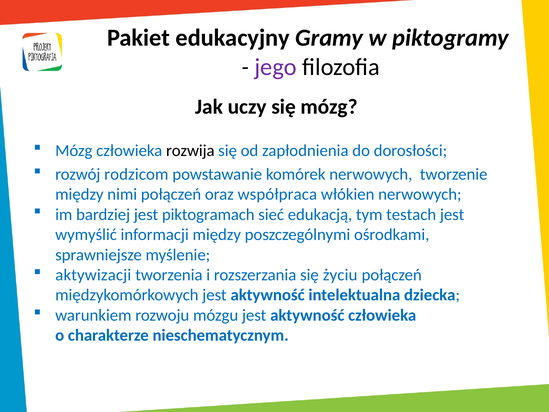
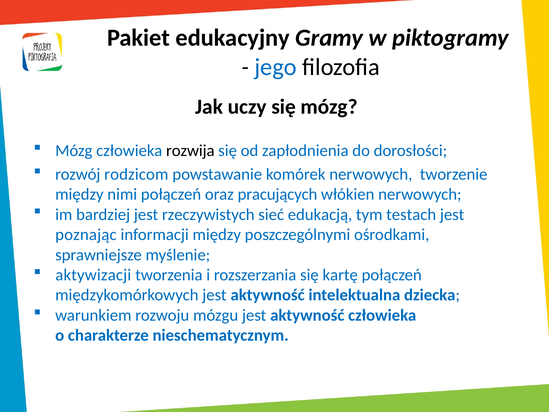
jego colour: purple -> blue (276, 67)
współpraca: współpraca -> pracujących (277, 194)
piktogramach: piktogramach -> rzeczywistych (208, 214)
wymyślić: wymyślić -> poznając (86, 235)
życiu: życiu -> kartę (340, 275)
